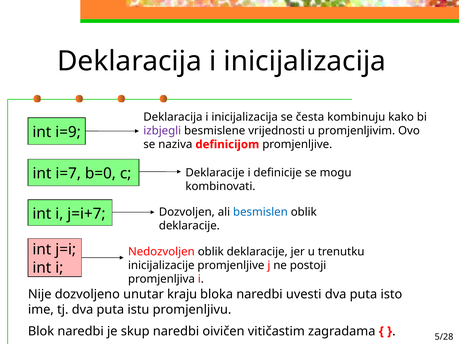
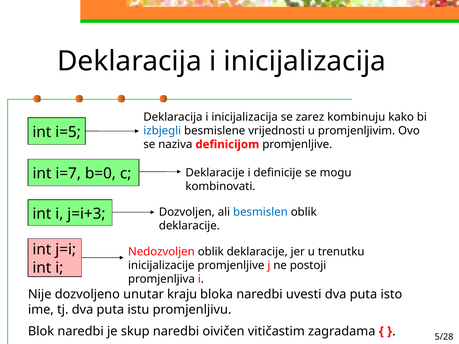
česta: česta -> zarez (310, 117)
izbjegli colour: purple -> blue (162, 131)
i=9: i=9 -> i=5 (68, 132)
j=i+7: j=i+7 -> j=i+3 (86, 214)
